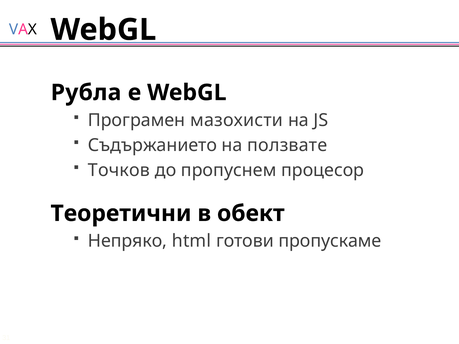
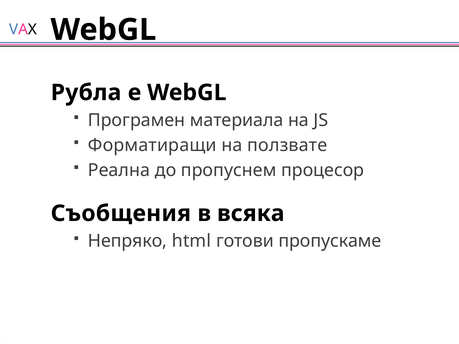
мазохисти: мазохисти -> материала (237, 120)
Съдържанието: Съдържанието -> Форматиращи (152, 145)
Точков: Точков -> Реална (119, 170)
Теоретични: Теоретични -> Съобщения (121, 214)
обект: обект -> всяка (251, 214)
